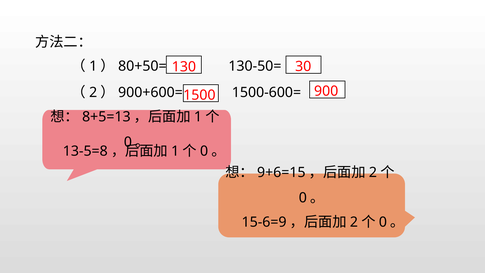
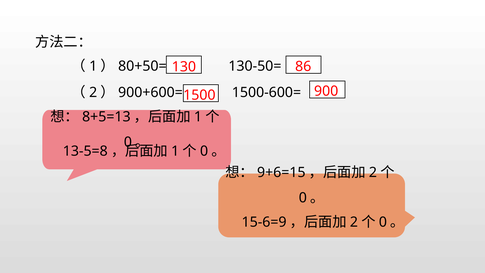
30: 30 -> 86 (303, 66)
